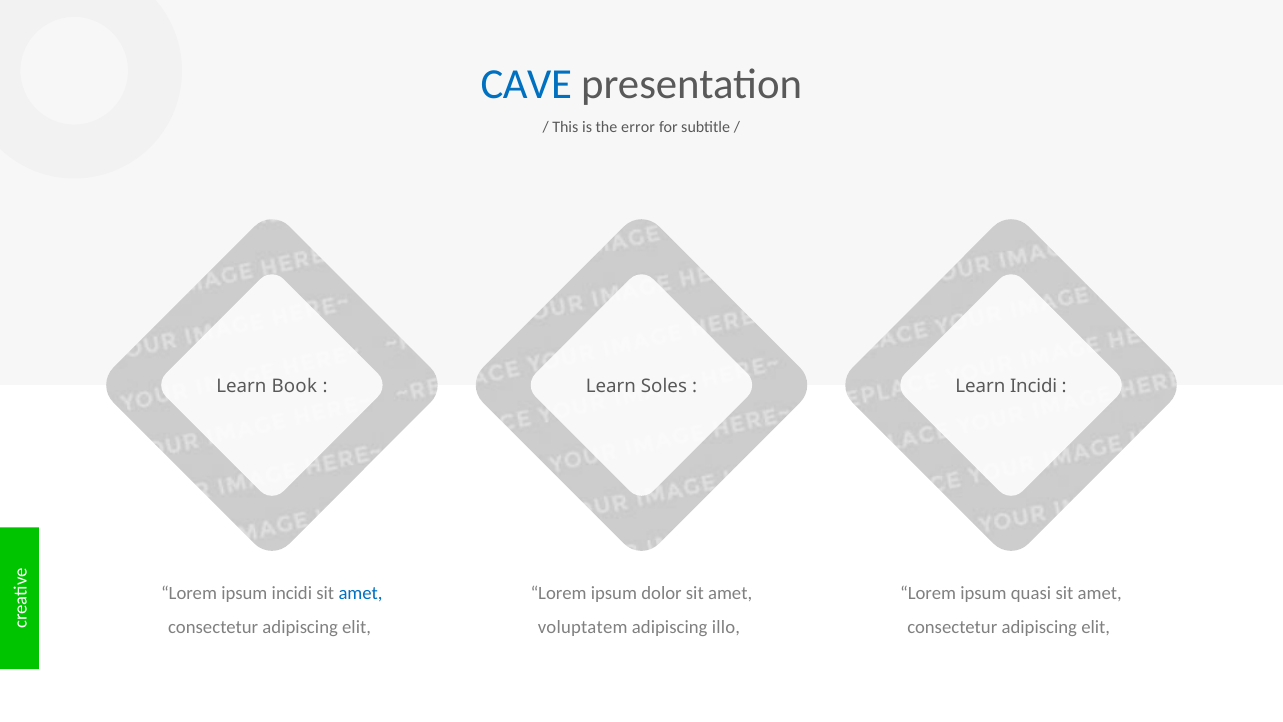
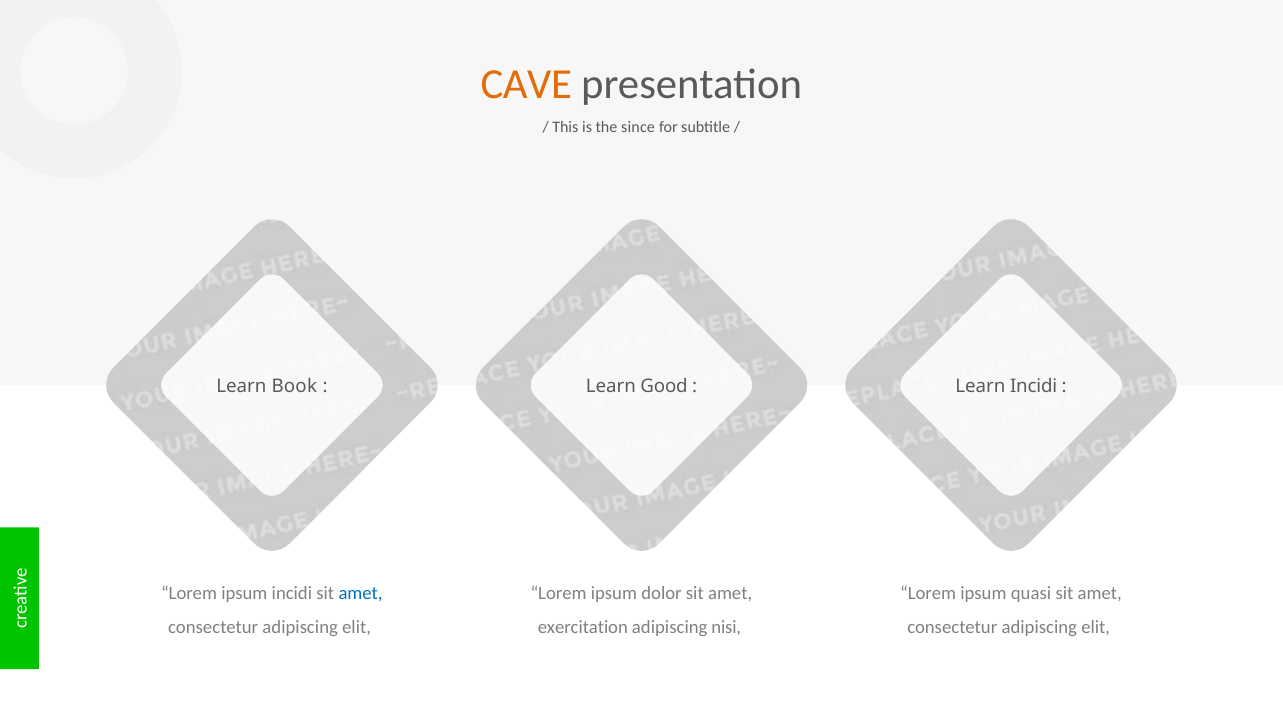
CAVE colour: blue -> orange (526, 84)
error: error -> since (638, 127)
Soles: Soles -> Good (664, 386)
voluptatem: voluptatem -> exercitation (583, 627)
illo: illo -> nisi (726, 627)
